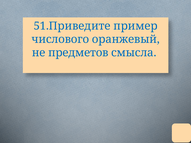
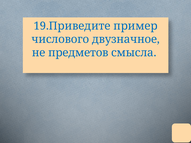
51.Приведите: 51.Приведите -> 19.Приведите (72, 26)
оранжевый: оранжевый -> двузначное (126, 39)
